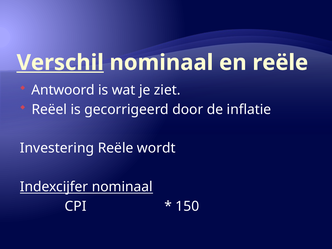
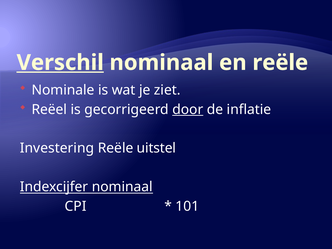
Antwoord: Antwoord -> Nominale (63, 90)
door underline: none -> present (188, 109)
wordt: wordt -> uitstel (156, 148)
150: 150 -> 101 (187, 206)
